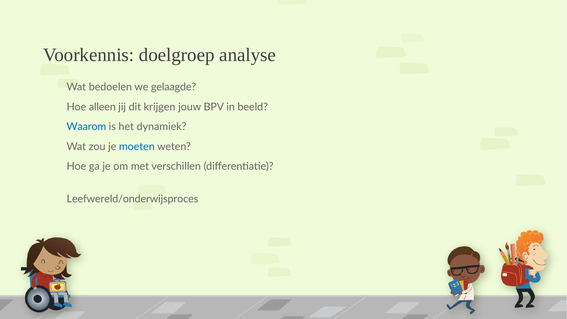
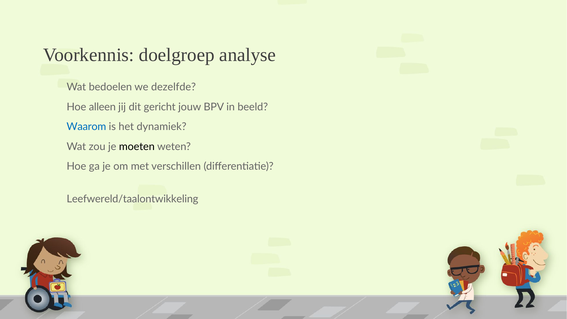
gelaagde: gelaagde -> dezelfde (173, 87)
krijgen: krijgen -> gericht (160, 107)
moeten colour: blue -> black (137, 147)
Leefwereld/onderwijsproces: Leefwereld/onderwijsproces -> Leefwereld/taalontwikkeling (132, 199)
